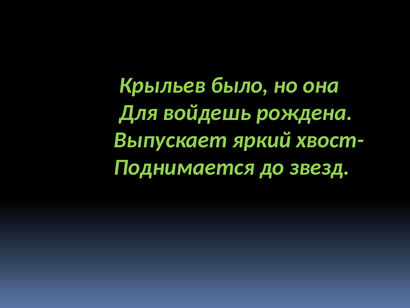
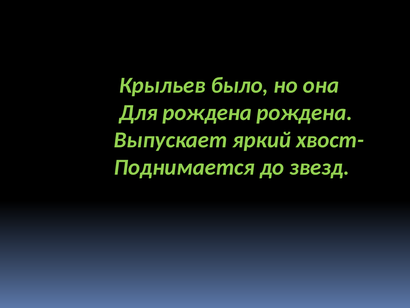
Для войдешь: войдешь -> рождена (207, 112)
